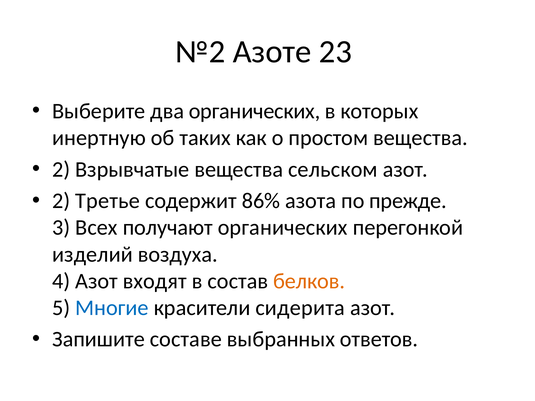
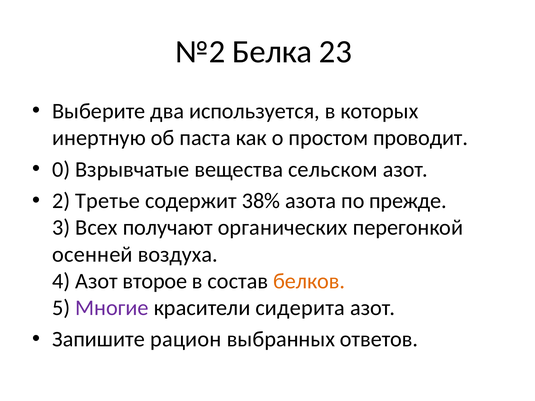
Азоте: Азоте -> Белка (272, 52)
два органических: органических -> используется (254, 111)
таких: таких -> паста (205, 138)
простом вещества: вещества -> проводит (421, 138)
2: 2 -> 0 (61, 169)
86%: 86% -> 38% (261, 201)
изделий: изделий -> осенней (92, 255)
входят: входят -> второе (155, 281)
Многие colour: blue -> purple (112, 308)
составе: составе -> рацион (186, 340)
